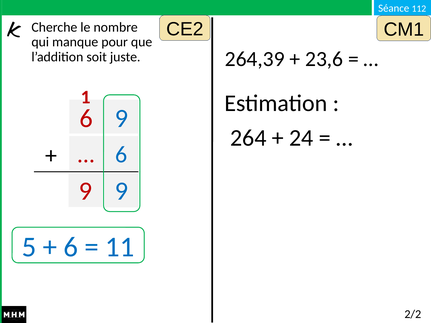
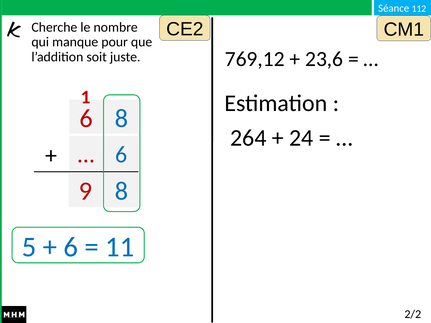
264,39: 264,39 -> 769,12 (255, 59)
6 9: 9 -> 8 (121, 119)
9 9: 9 -> 8 (121, 191)
